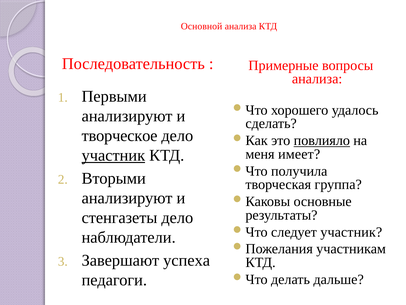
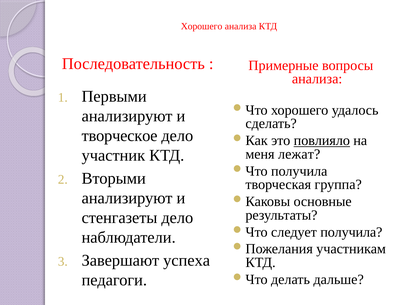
Основной: Основной -> Хорошего (202, 26)
имеет: имеет -> лежат (299, 154)
участник underline: present -> none (113, 155)
следует участник: участник -> получила (351, 232)
